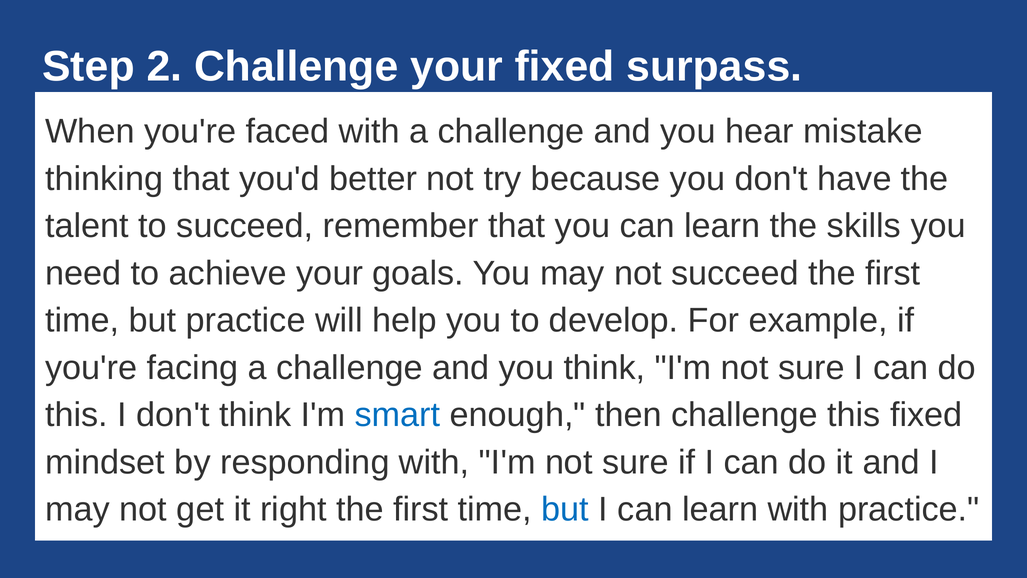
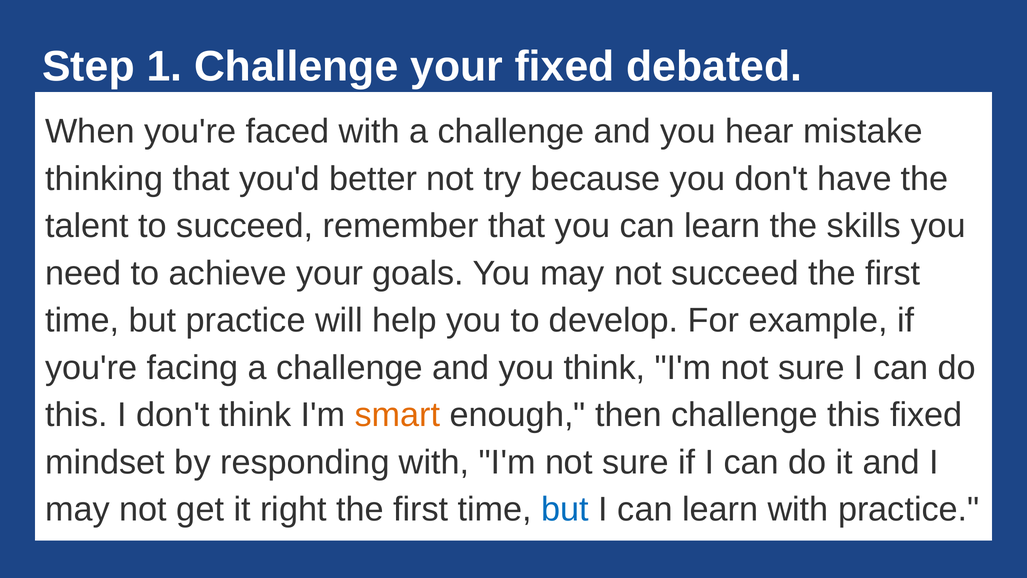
2: 2 -> 1 (164, 67)
surpass: surpass -> debated (714, 67)
smart colour: blue -> orange (398, 415)
